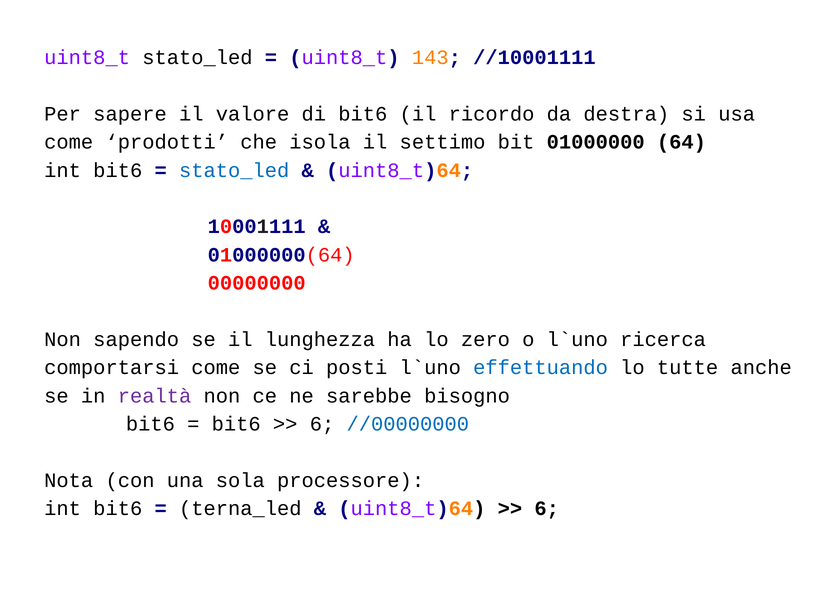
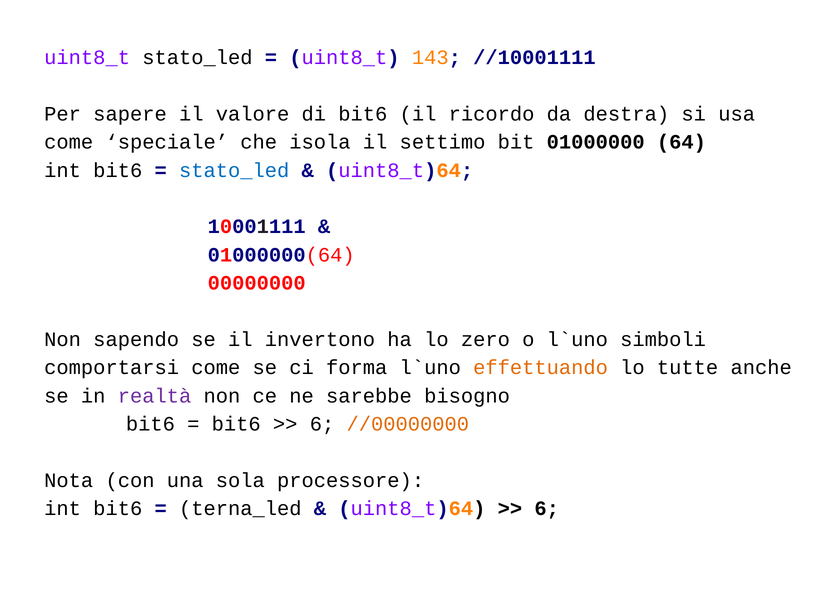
prodotti: prodotti -> speciale (167, 142)
lunghezza: lunghezza -> invertono (320, 339)
ricerca: ricerca -> simboli (663, 339)
posti: posti -> forma (357, 367)
effettuando colour: blue -> orange (541, 367)
//00000000 colour: blue -> orange (408, 424)
